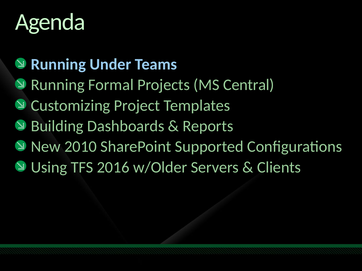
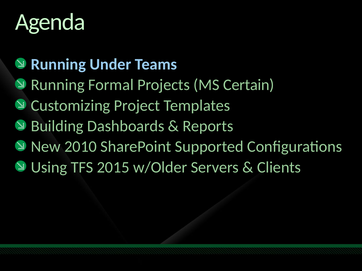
Central: Central -> Certain (249, 85)
2016: 2016 -> 2015 (113, 168)
